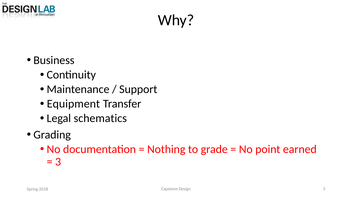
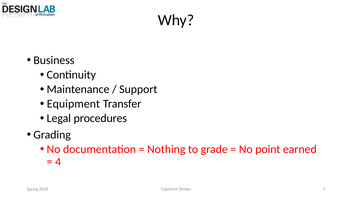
schematics: schematics -> procedures (100, 118)
3: 3 -> 4 (58, 162)
